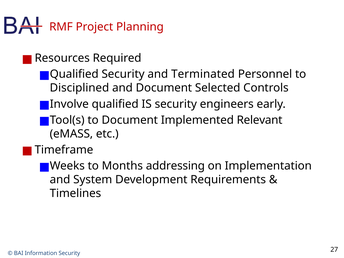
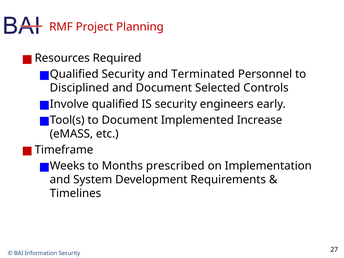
Relevant: Relevant -> Increase (260, 120)
addressing: addressing -> prescribed (175, 166)
